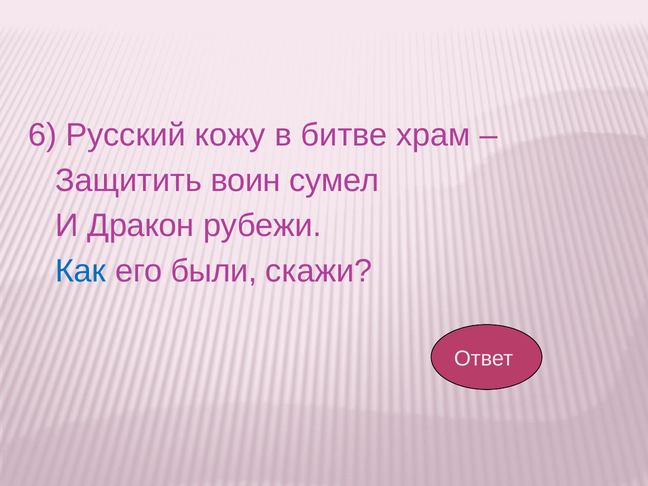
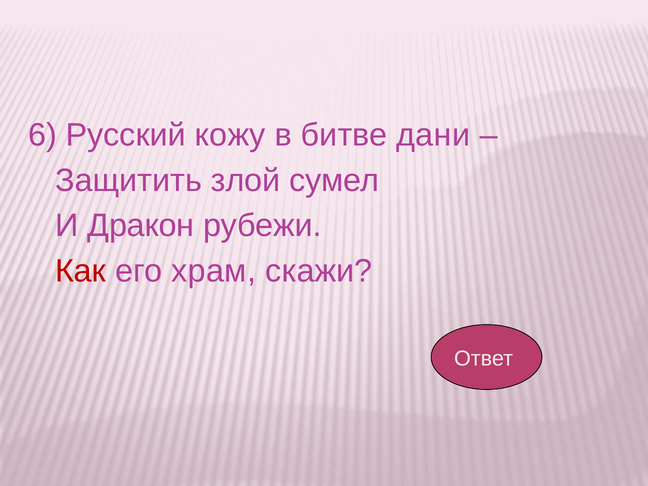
храм: храм -> дани (433, 135)
воин: воин -> злой (246, 180)
Как colour: blue -> red (81, 271)
были: были -> храм (214, 271)
